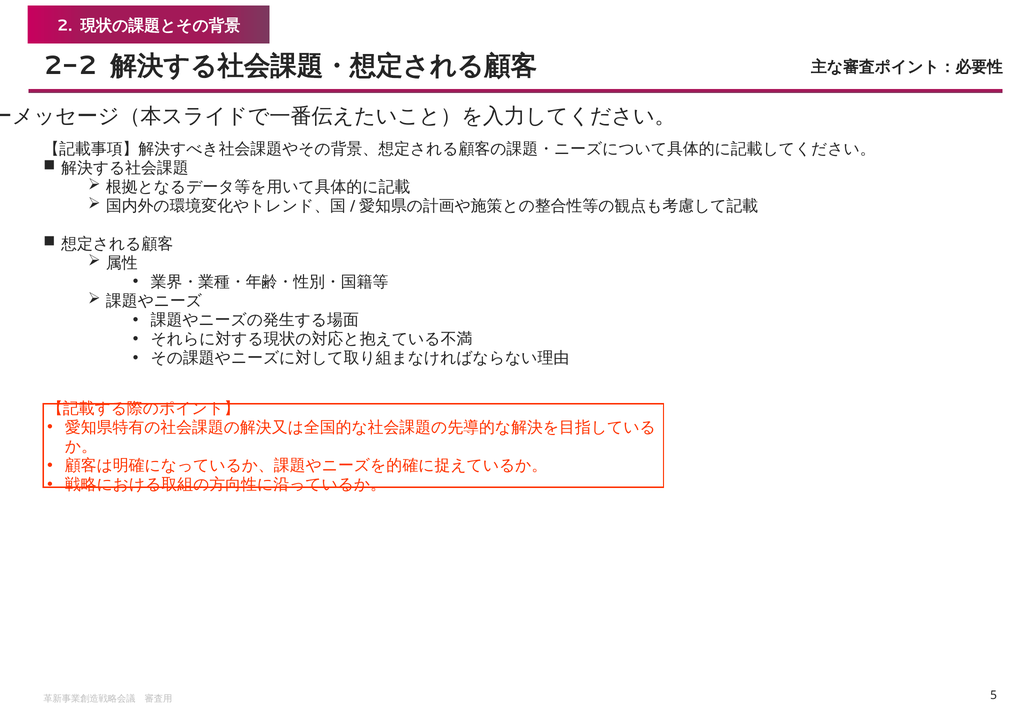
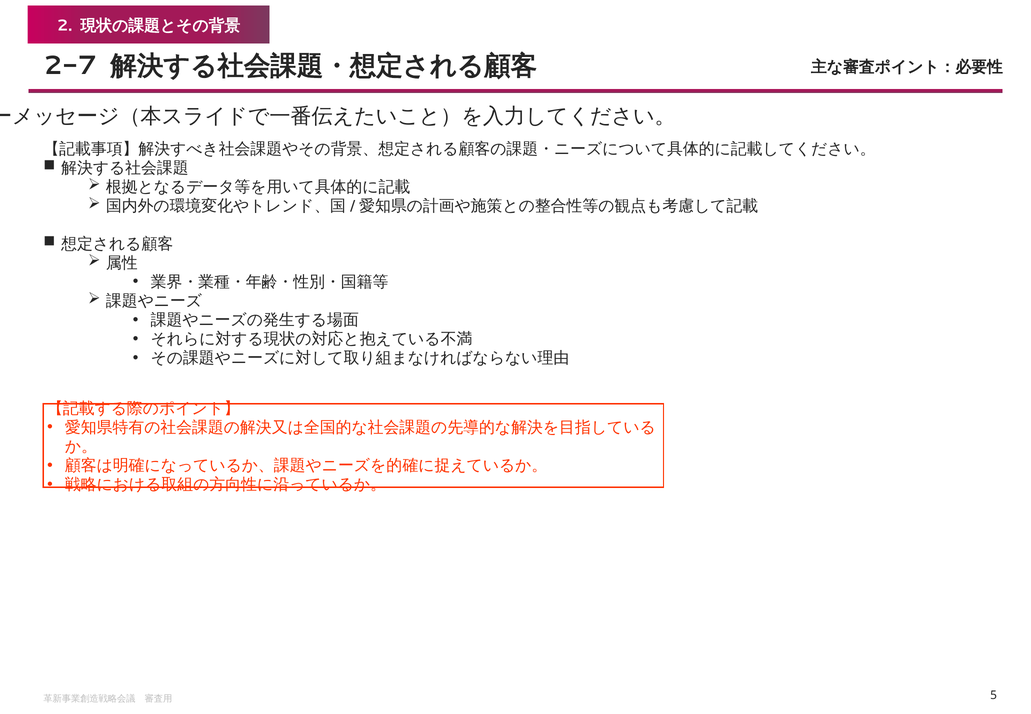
2-2: 2-2 -> 2-7 (70, 66)
